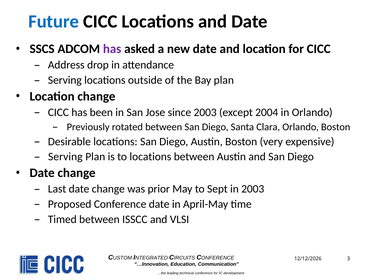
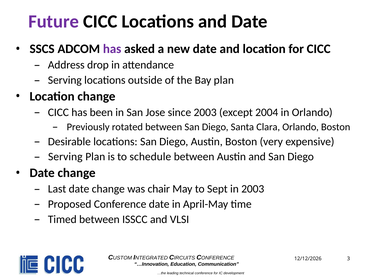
Future colour: blue -> purple (54, 21)
to locations: locations -> schedule (150, 156)
prior: prior -> chair (159, 188)
